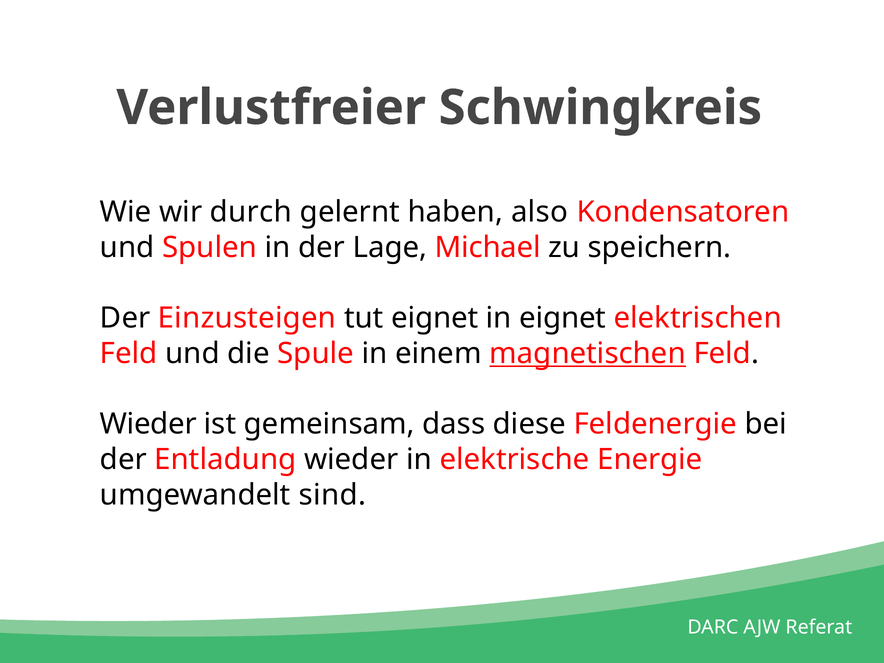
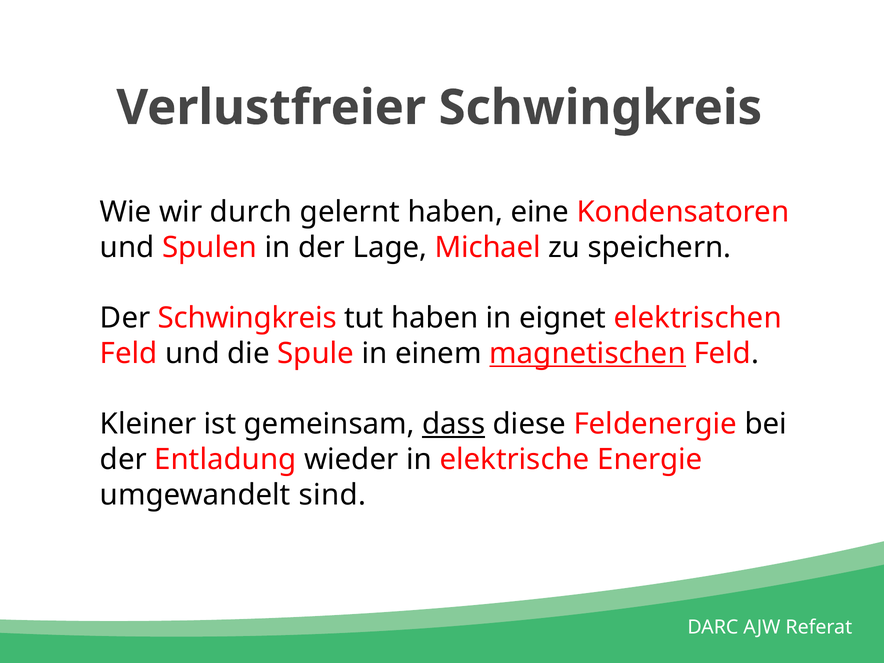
also: also -> eine (540, 212)
Der Einzusteigen: Einzusteigen -> Schwingkreis (247, 318)
tut eignet: eignet -> haben (435, 318)
Wieder: Wieder -> Kleiner (148, 424)
dass underline: none -> present (454, 424)
